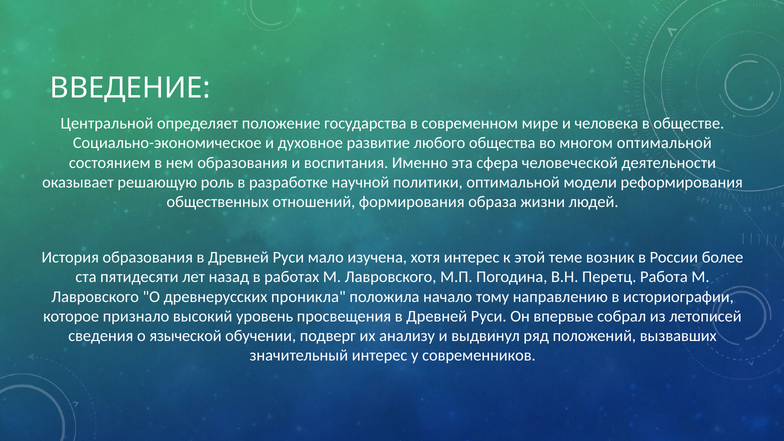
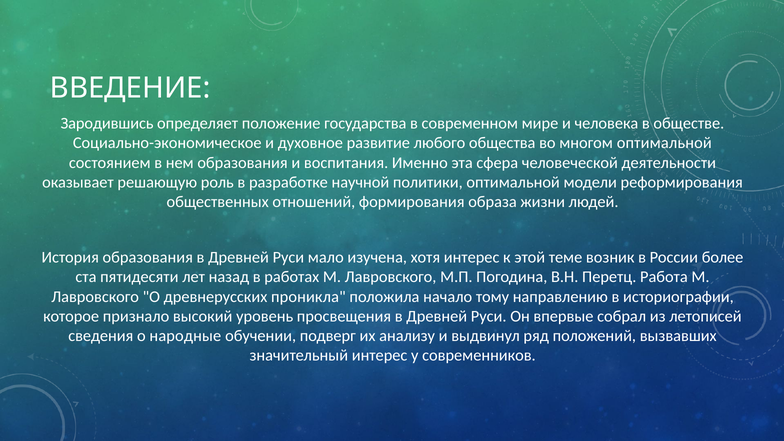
Центральной: Центральной -> Зародившись (107, 123)
языческой: языческой -> народные (185, 336)
